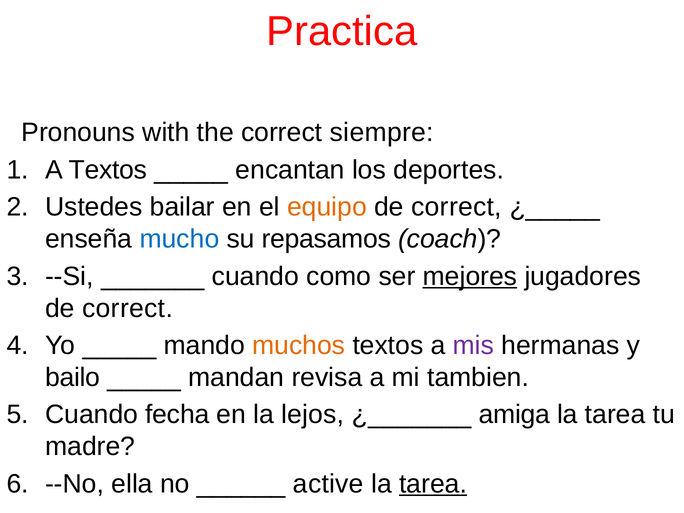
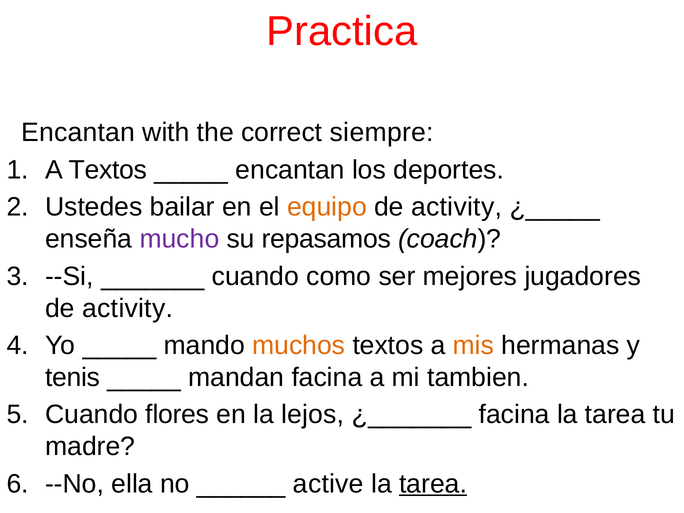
Pronouns: Pronouns -> Encantan (78, 133)
correct: correct -> activity (457, 207)
mucho colour: blue -> purple (179, 239)
mejores underline: present -> none (470, 276)
correct: correct -> activity (128, 308)
mis colour: purple -> orange (473, 345)
bailo: bailo -> tenis (73, 377)
mandan revisa: revisa -> facina (327, 377)
fecha: fecha -> flores (177, 415)
amiga: amiga -> facina (514, 415)
